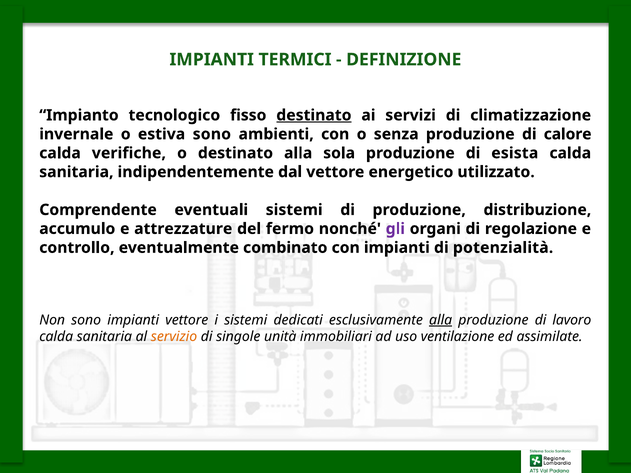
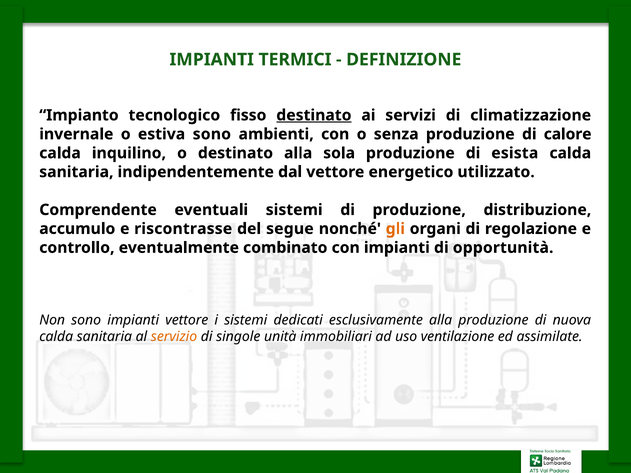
verifiche: verifiche -> inquilino (129, 153)
attrezzature: attrezzature -> riscontrasse (183, 229)
fermo: fermo -> segue (290, 229)
gli colour: purple -> orange (395, 229)
potenzialità: potenzialità -> opportunità (503, 248)
alla underline: present -> none (441, 320)
lavoro: lavoro -> nuova (572, 320)
